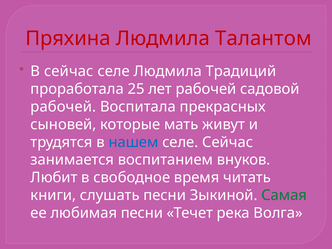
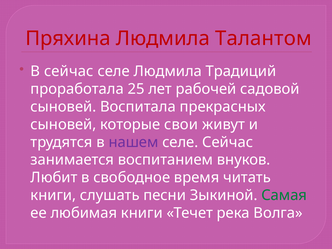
рабочей: рабочей -> сыновей (63, 107)
мать: мать -> свои (181, 124)
нашем colour: blue -> purple (133, 142)
любимая песни: песни -> книги (142, 213)
